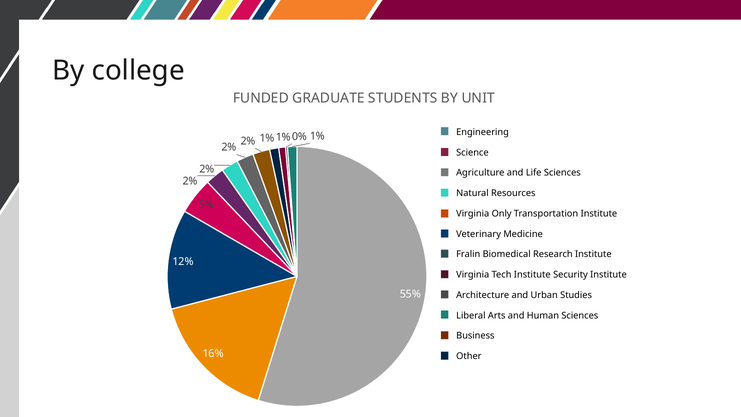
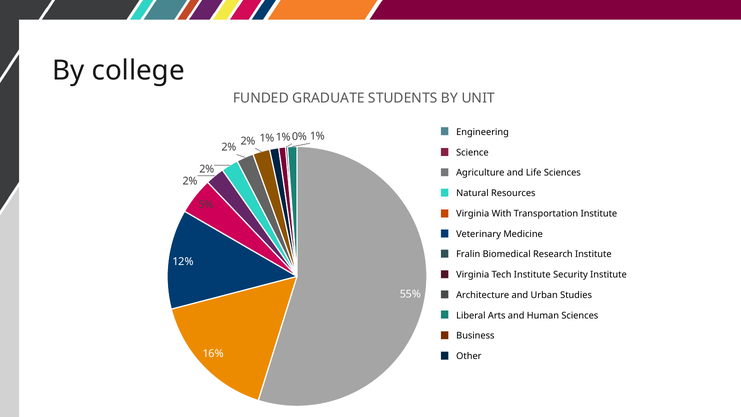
Only: Only -> With (502, 214)
